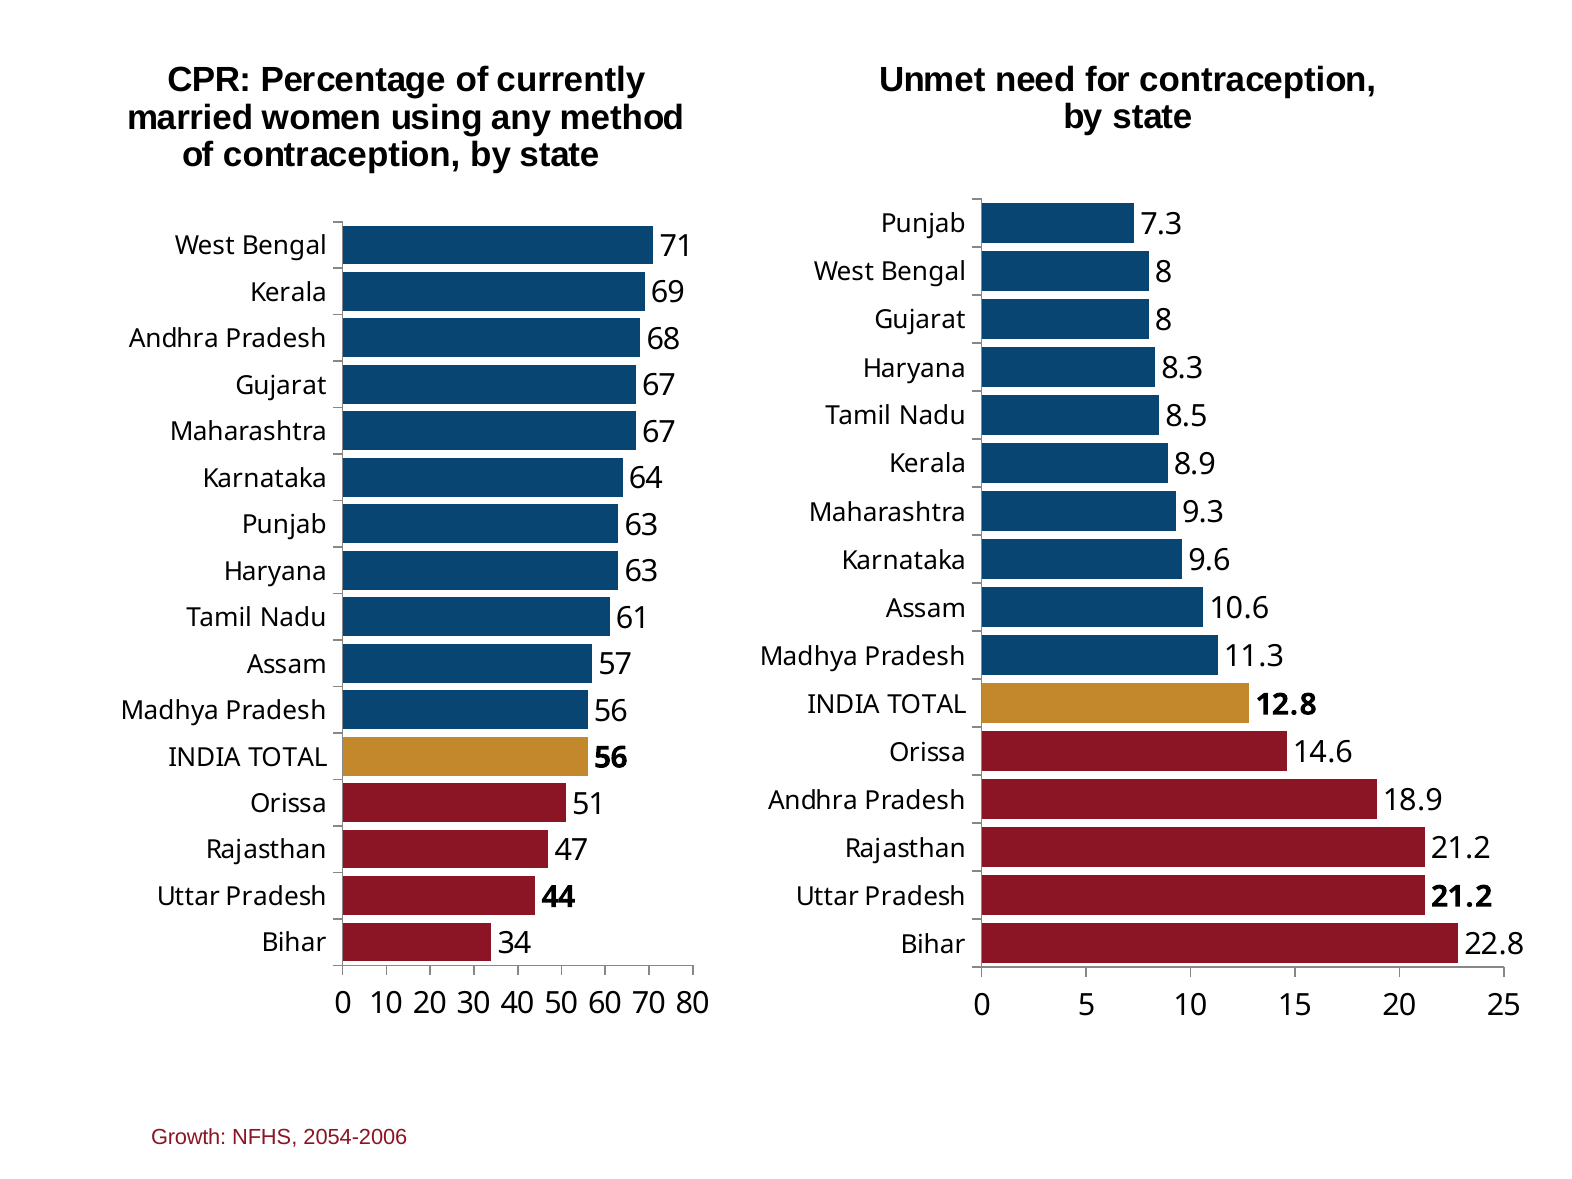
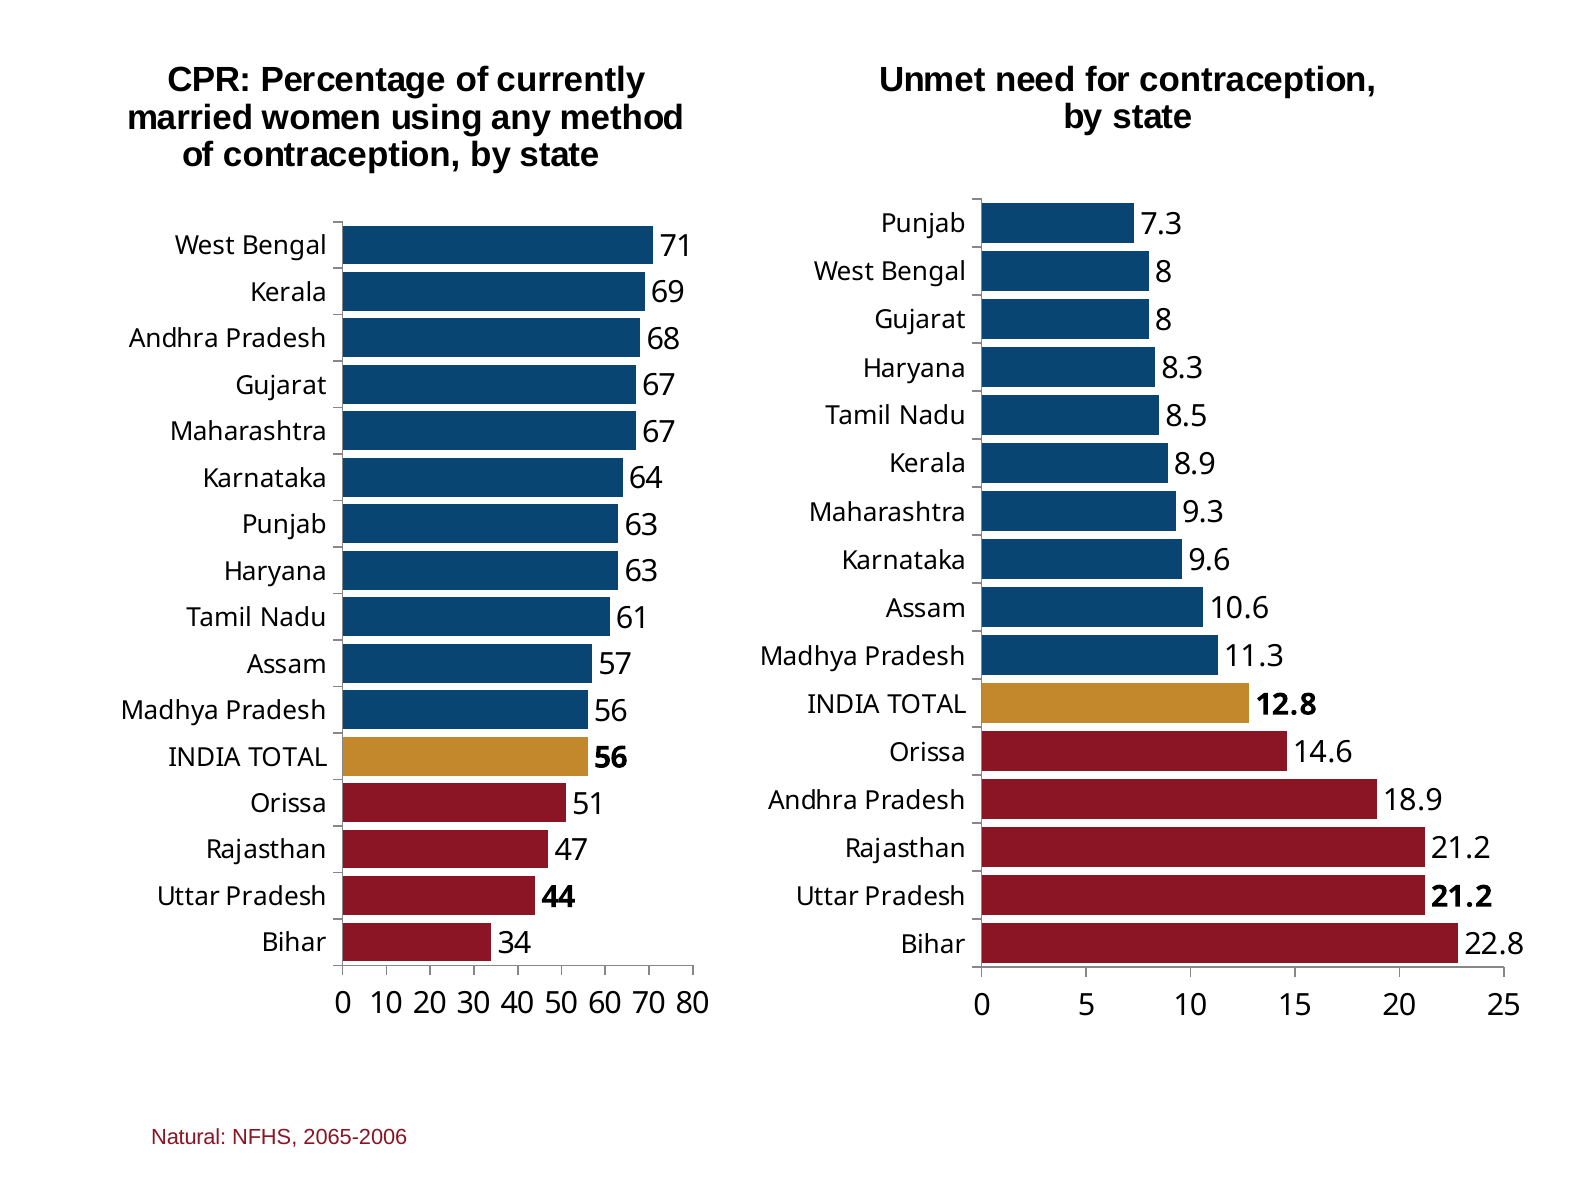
Growth: Growth -> Natural (189, 1137)
2054-2006: 2054-2006 -> 2065-2006 (355, 1137)
